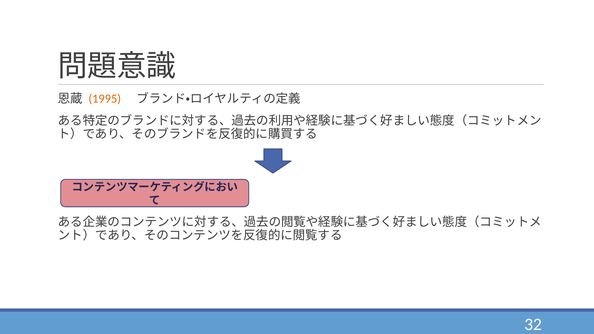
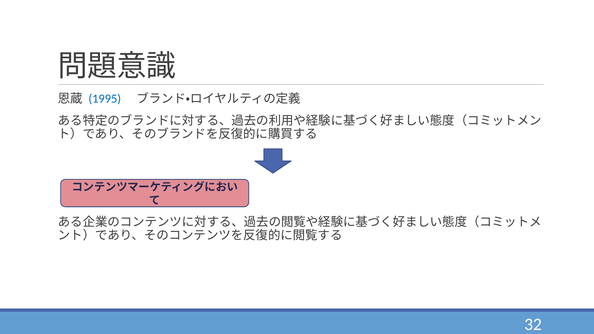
1995 colour: orange -> blue (105, 99)
